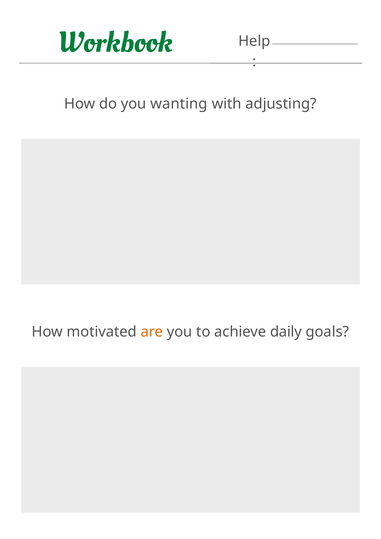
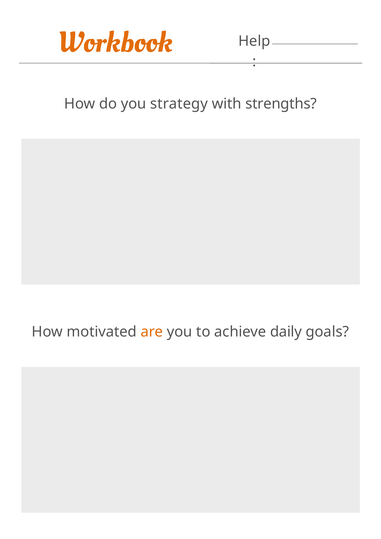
Workbook colour: green -> orange (115, 42)
wanting: wanting -> strategy (179, 104)
adjusting: adjusting -> strengths (281, 104)
